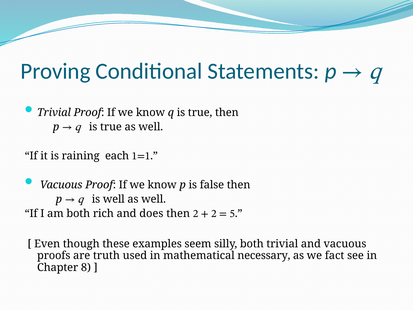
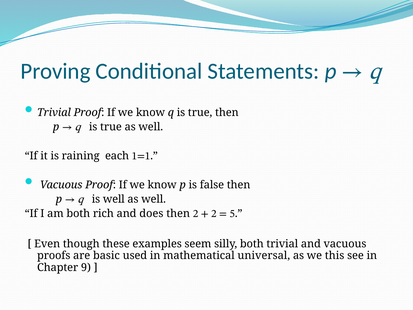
truth: truth -> basic (106, 256)
necessary: necessary -> universal (264, 256)
fact: fact -> this (335, 256)
8: 8 -> 9 (86, 267)
